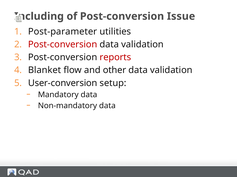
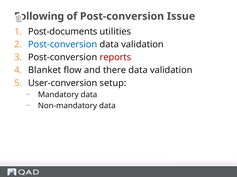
Including: Including -> Following (39, 16)
Post-parameter: Post-parameter -> Post-documents (63, 32)
Post-conversion colour: red -> blue (63, 45)
other: other -> there (115, 70)
